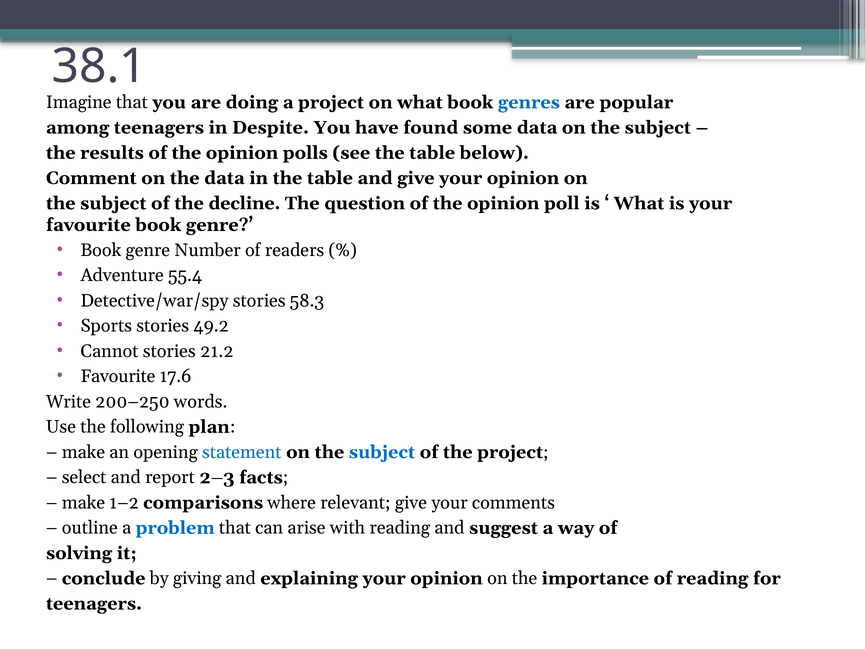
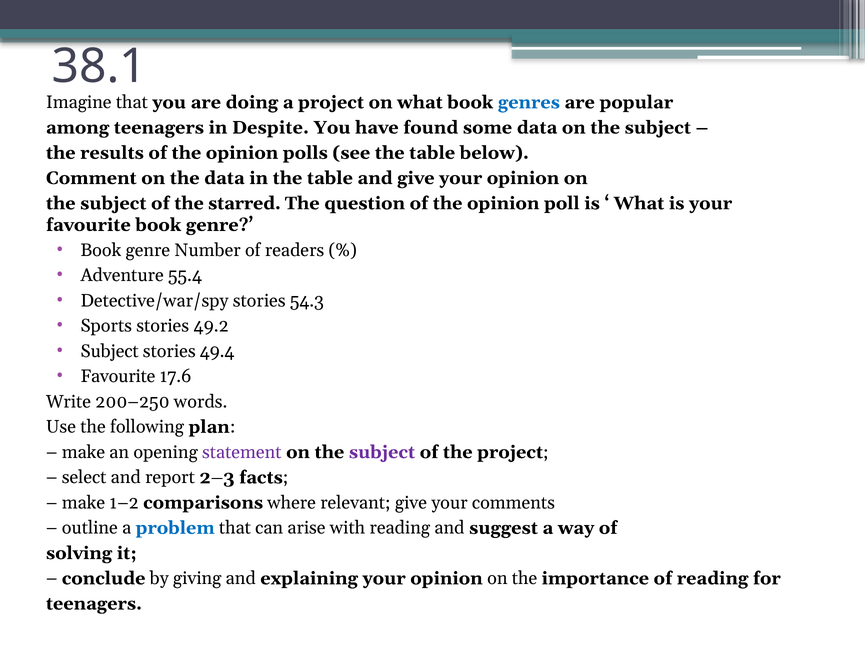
decline: decline -> starred (244, 203)
58.3: 58.3 -> 54.3 (307, 301)
Cannot: Cannot -> Subject (110, 351)
21.2: 21.2 -> 49.4 (217, 351)
statement colour: blue -> purple (242, 452)
subject colour: blue -> purple (382, 452)
